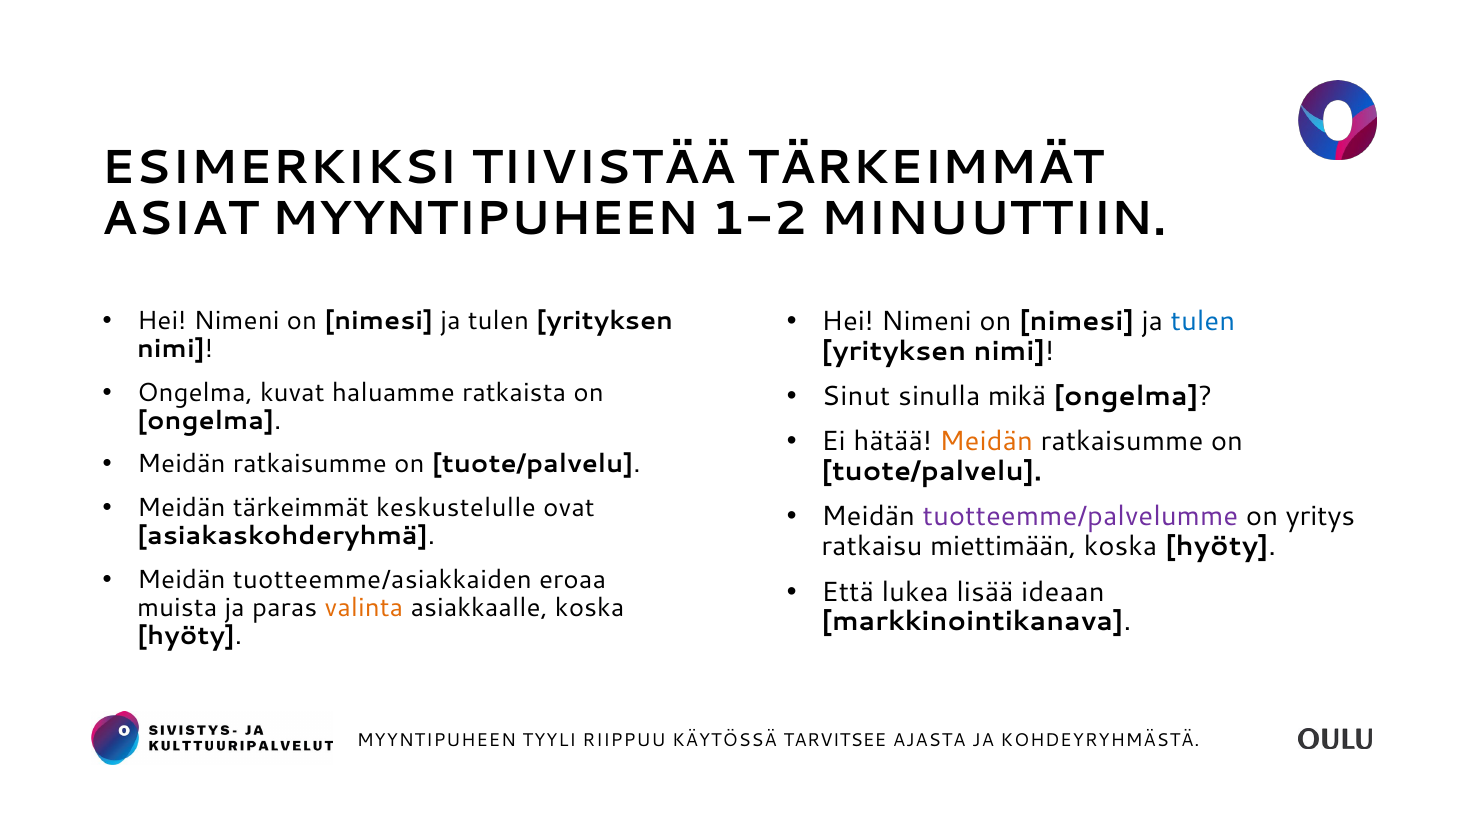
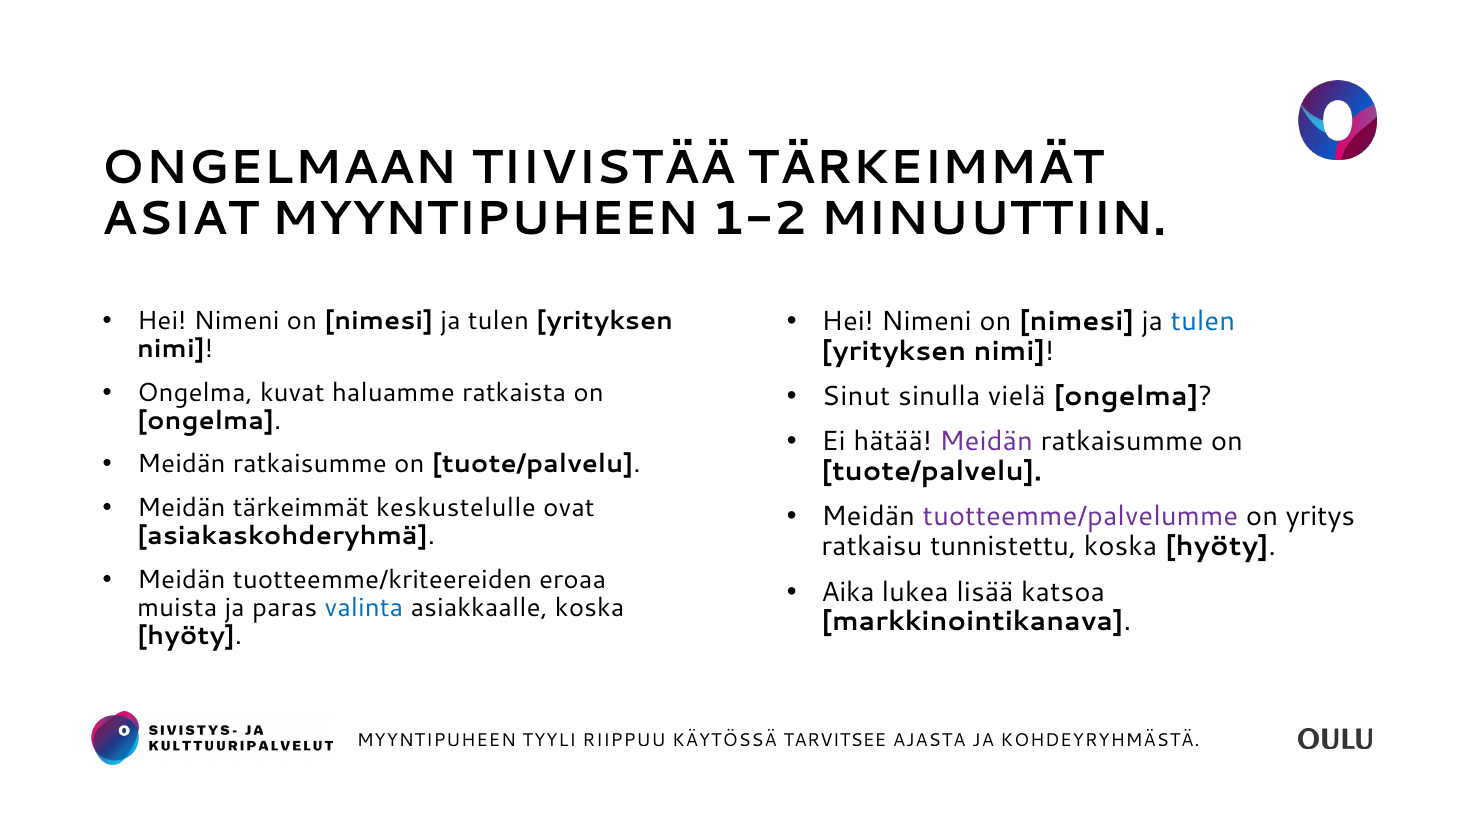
ESIMERKIKSI: ESIMERKIKSI -> ONGELMAAN (280, 167)
mikä: mikä -> vielä (1017, 397)
Meidän colour: orange -> purple (986, 442)
miettimään: miettimään -> tunnistettu (1003, 547)
tuotteemme/asiakkaiden: tuotteemme/asiakkaiden -> tuotteemme/kriteereiden (382, 580)
Että: Että -> Aika (848, 592)
ideaan: ideaan -> katsoa (1063, 592)
valinta colour: orange -> blue (364, 608)
